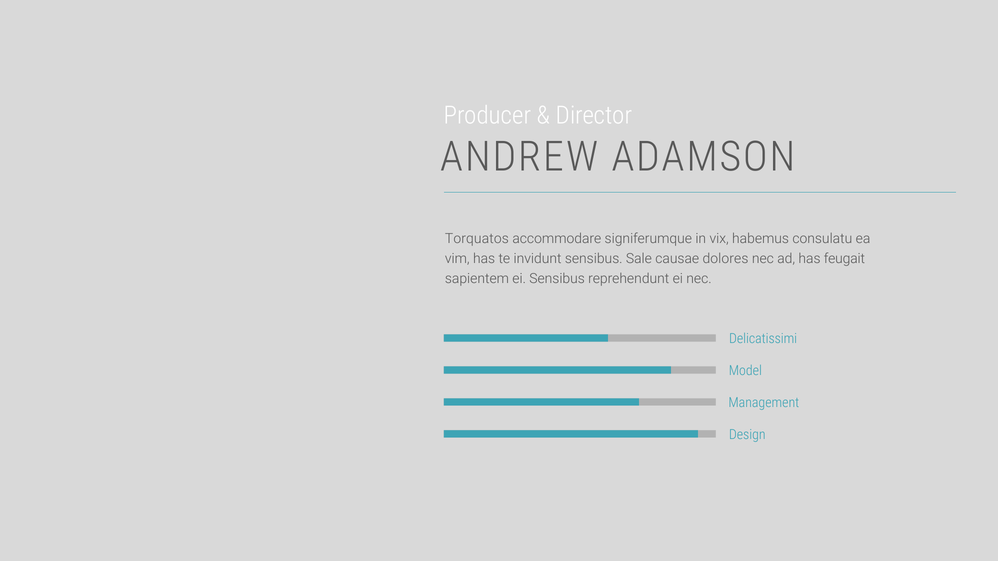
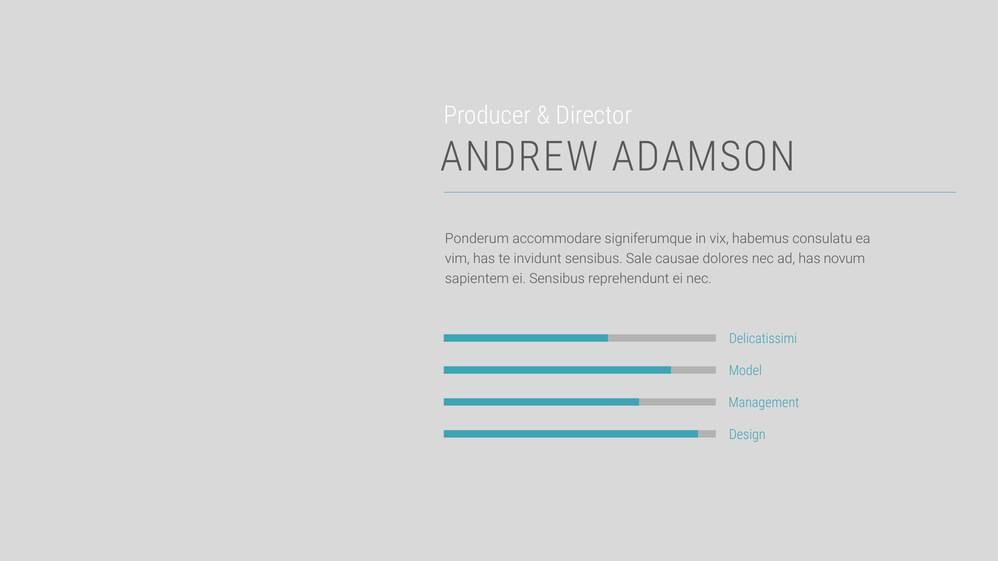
Torquatos: Torquatos -> Ponderum (477, 239)
feugait: feugait -> novum (844, 259)
